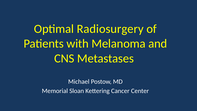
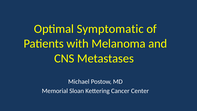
Radiosurgery: Radiosurgery -> Symptomatic (110, 29)
